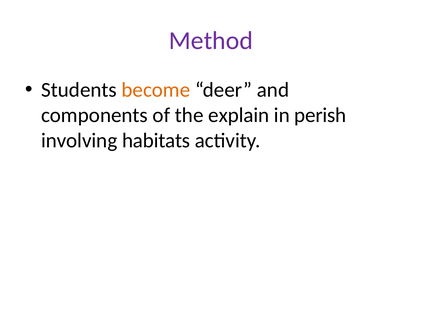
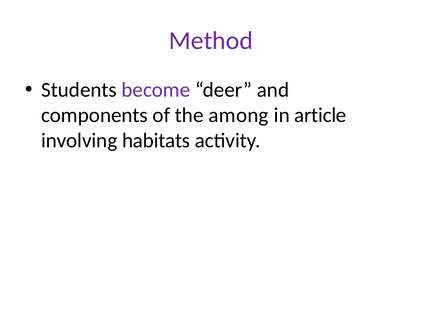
become colour: orange -> purple (156, 90)
explain: explain -> among (239, 115)
perish: perish -> article (320, 115)
